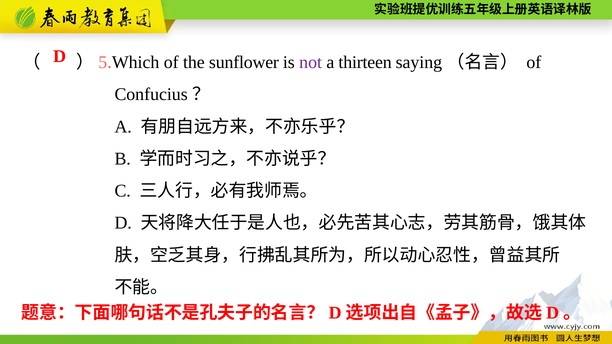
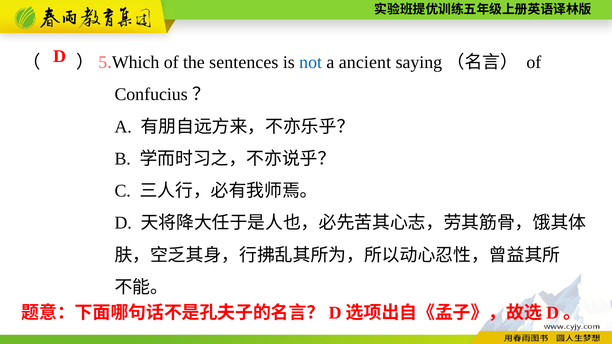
sunflower: sunflower -> sentences (244, 62)
not colour: purple -> blue (311, 62)
thirteen: thirteen -> ancient (365, 62)
